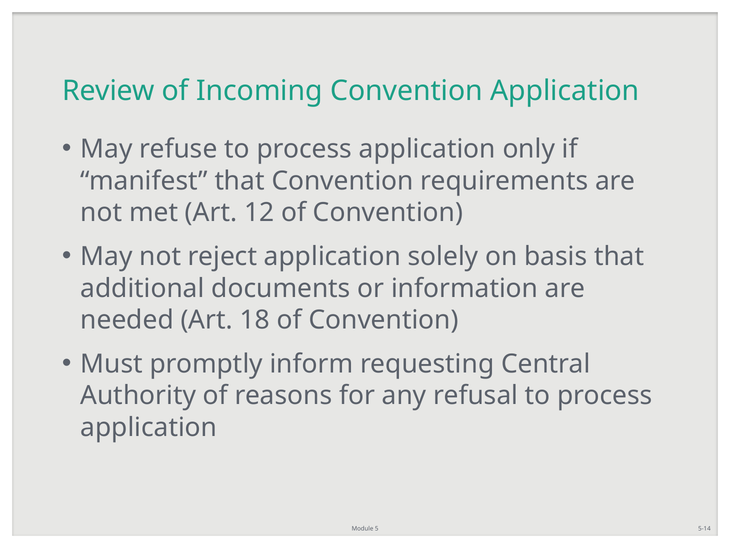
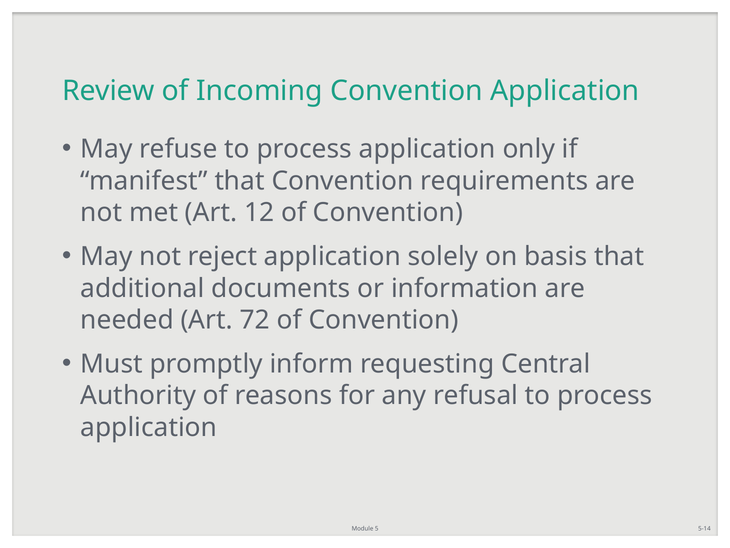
18: 18 -> 72 (255, 320)
